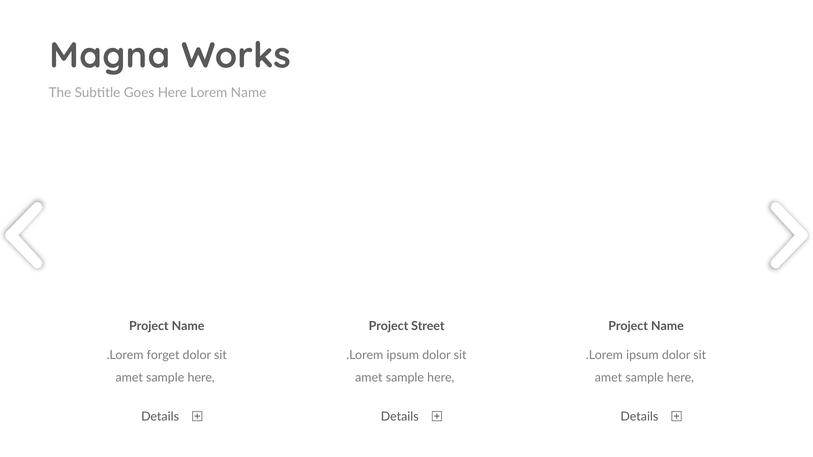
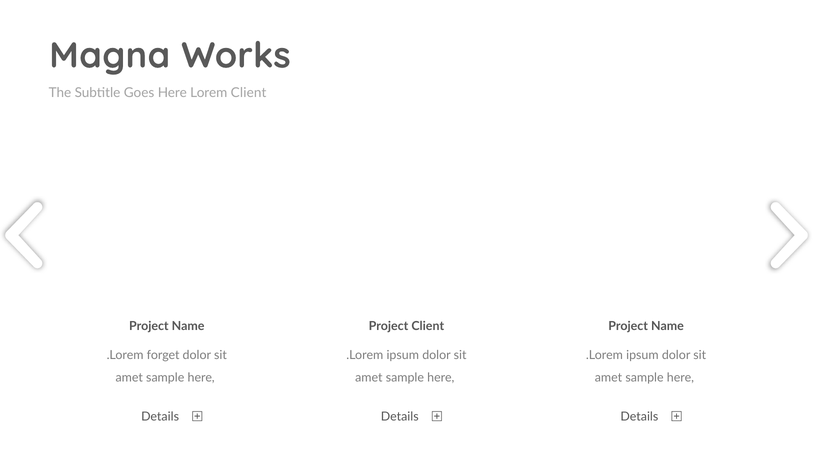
Lorem Name: Name -> Client (249, 93)
Project Street: Street -> Client (428, 326)
